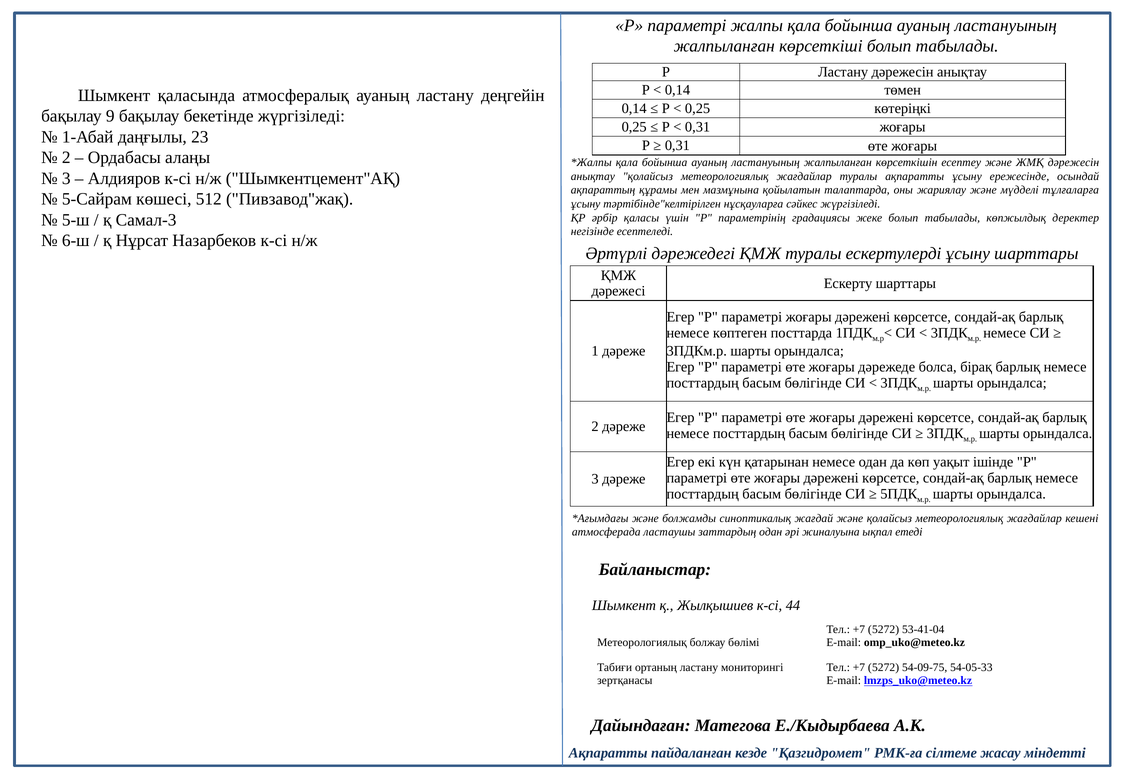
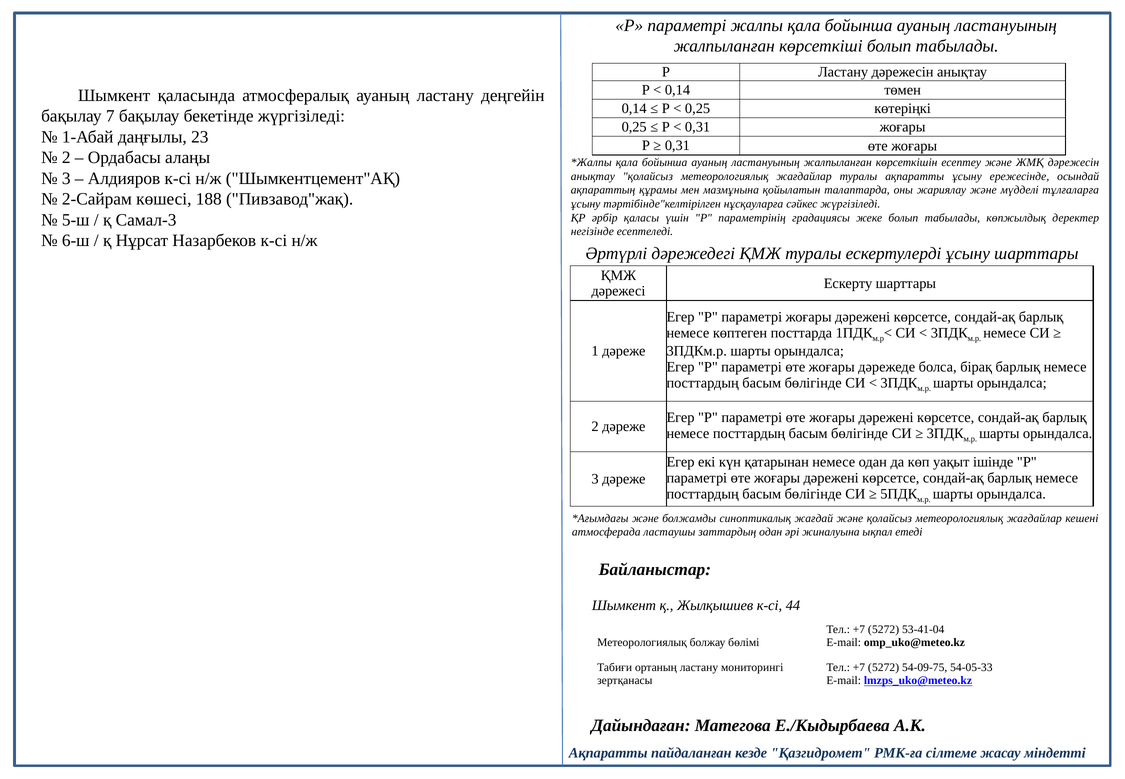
9: 9 -> 7 (110, 116)
5-Сайрам: 5-Сайрам -> 2-Сайрам (97, 199)
512: 512 -> 188 (209, 199)
